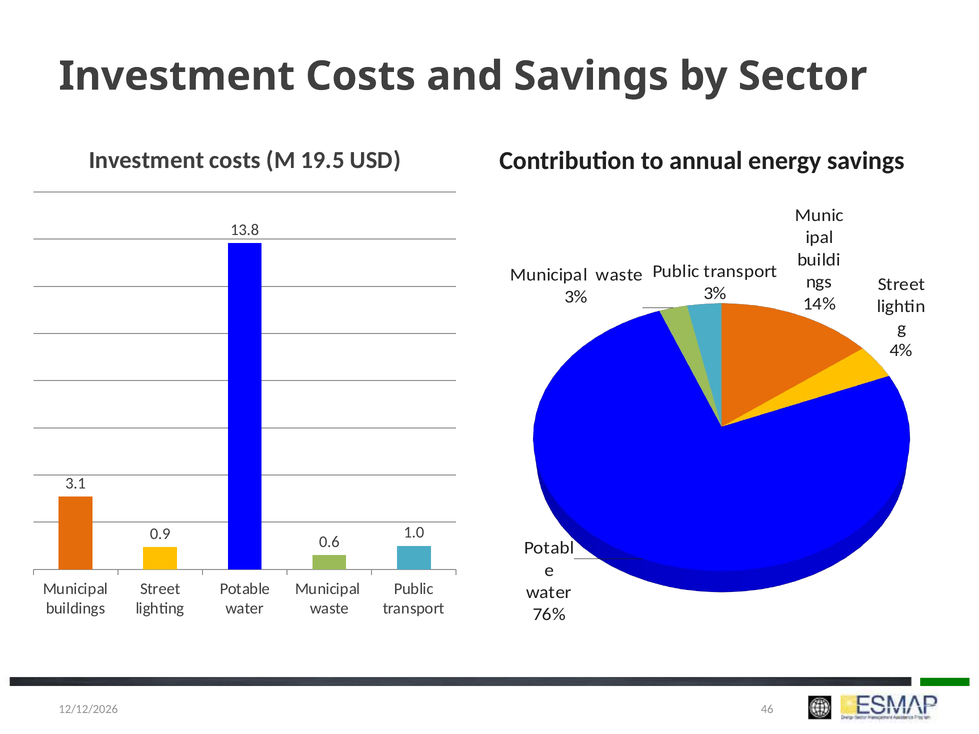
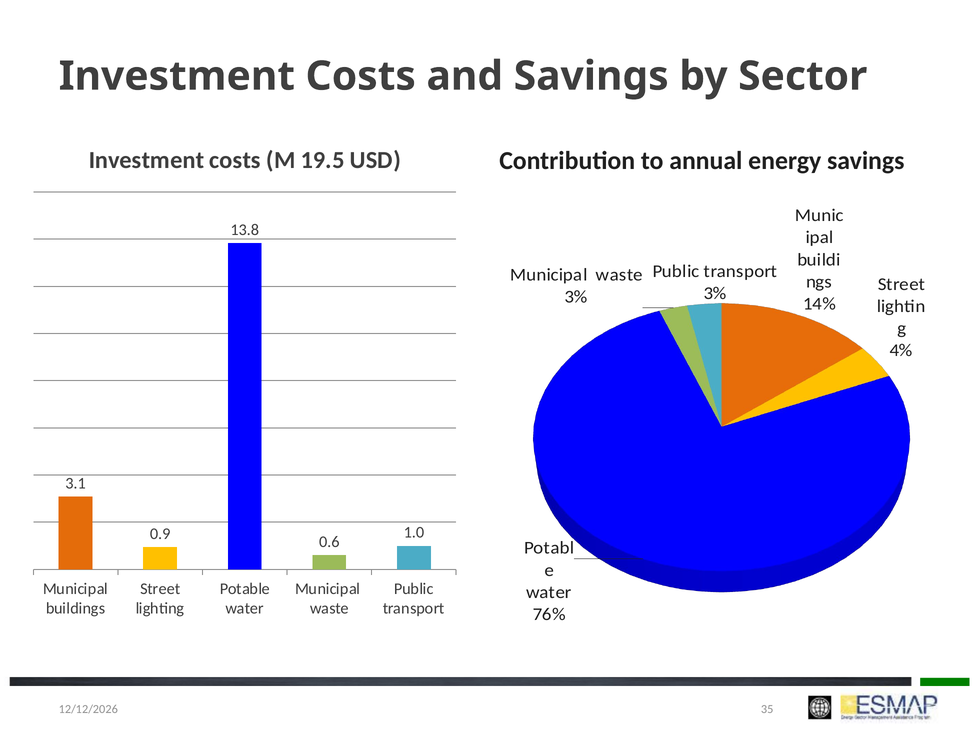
46: 46 -> 35 (767, 709)
